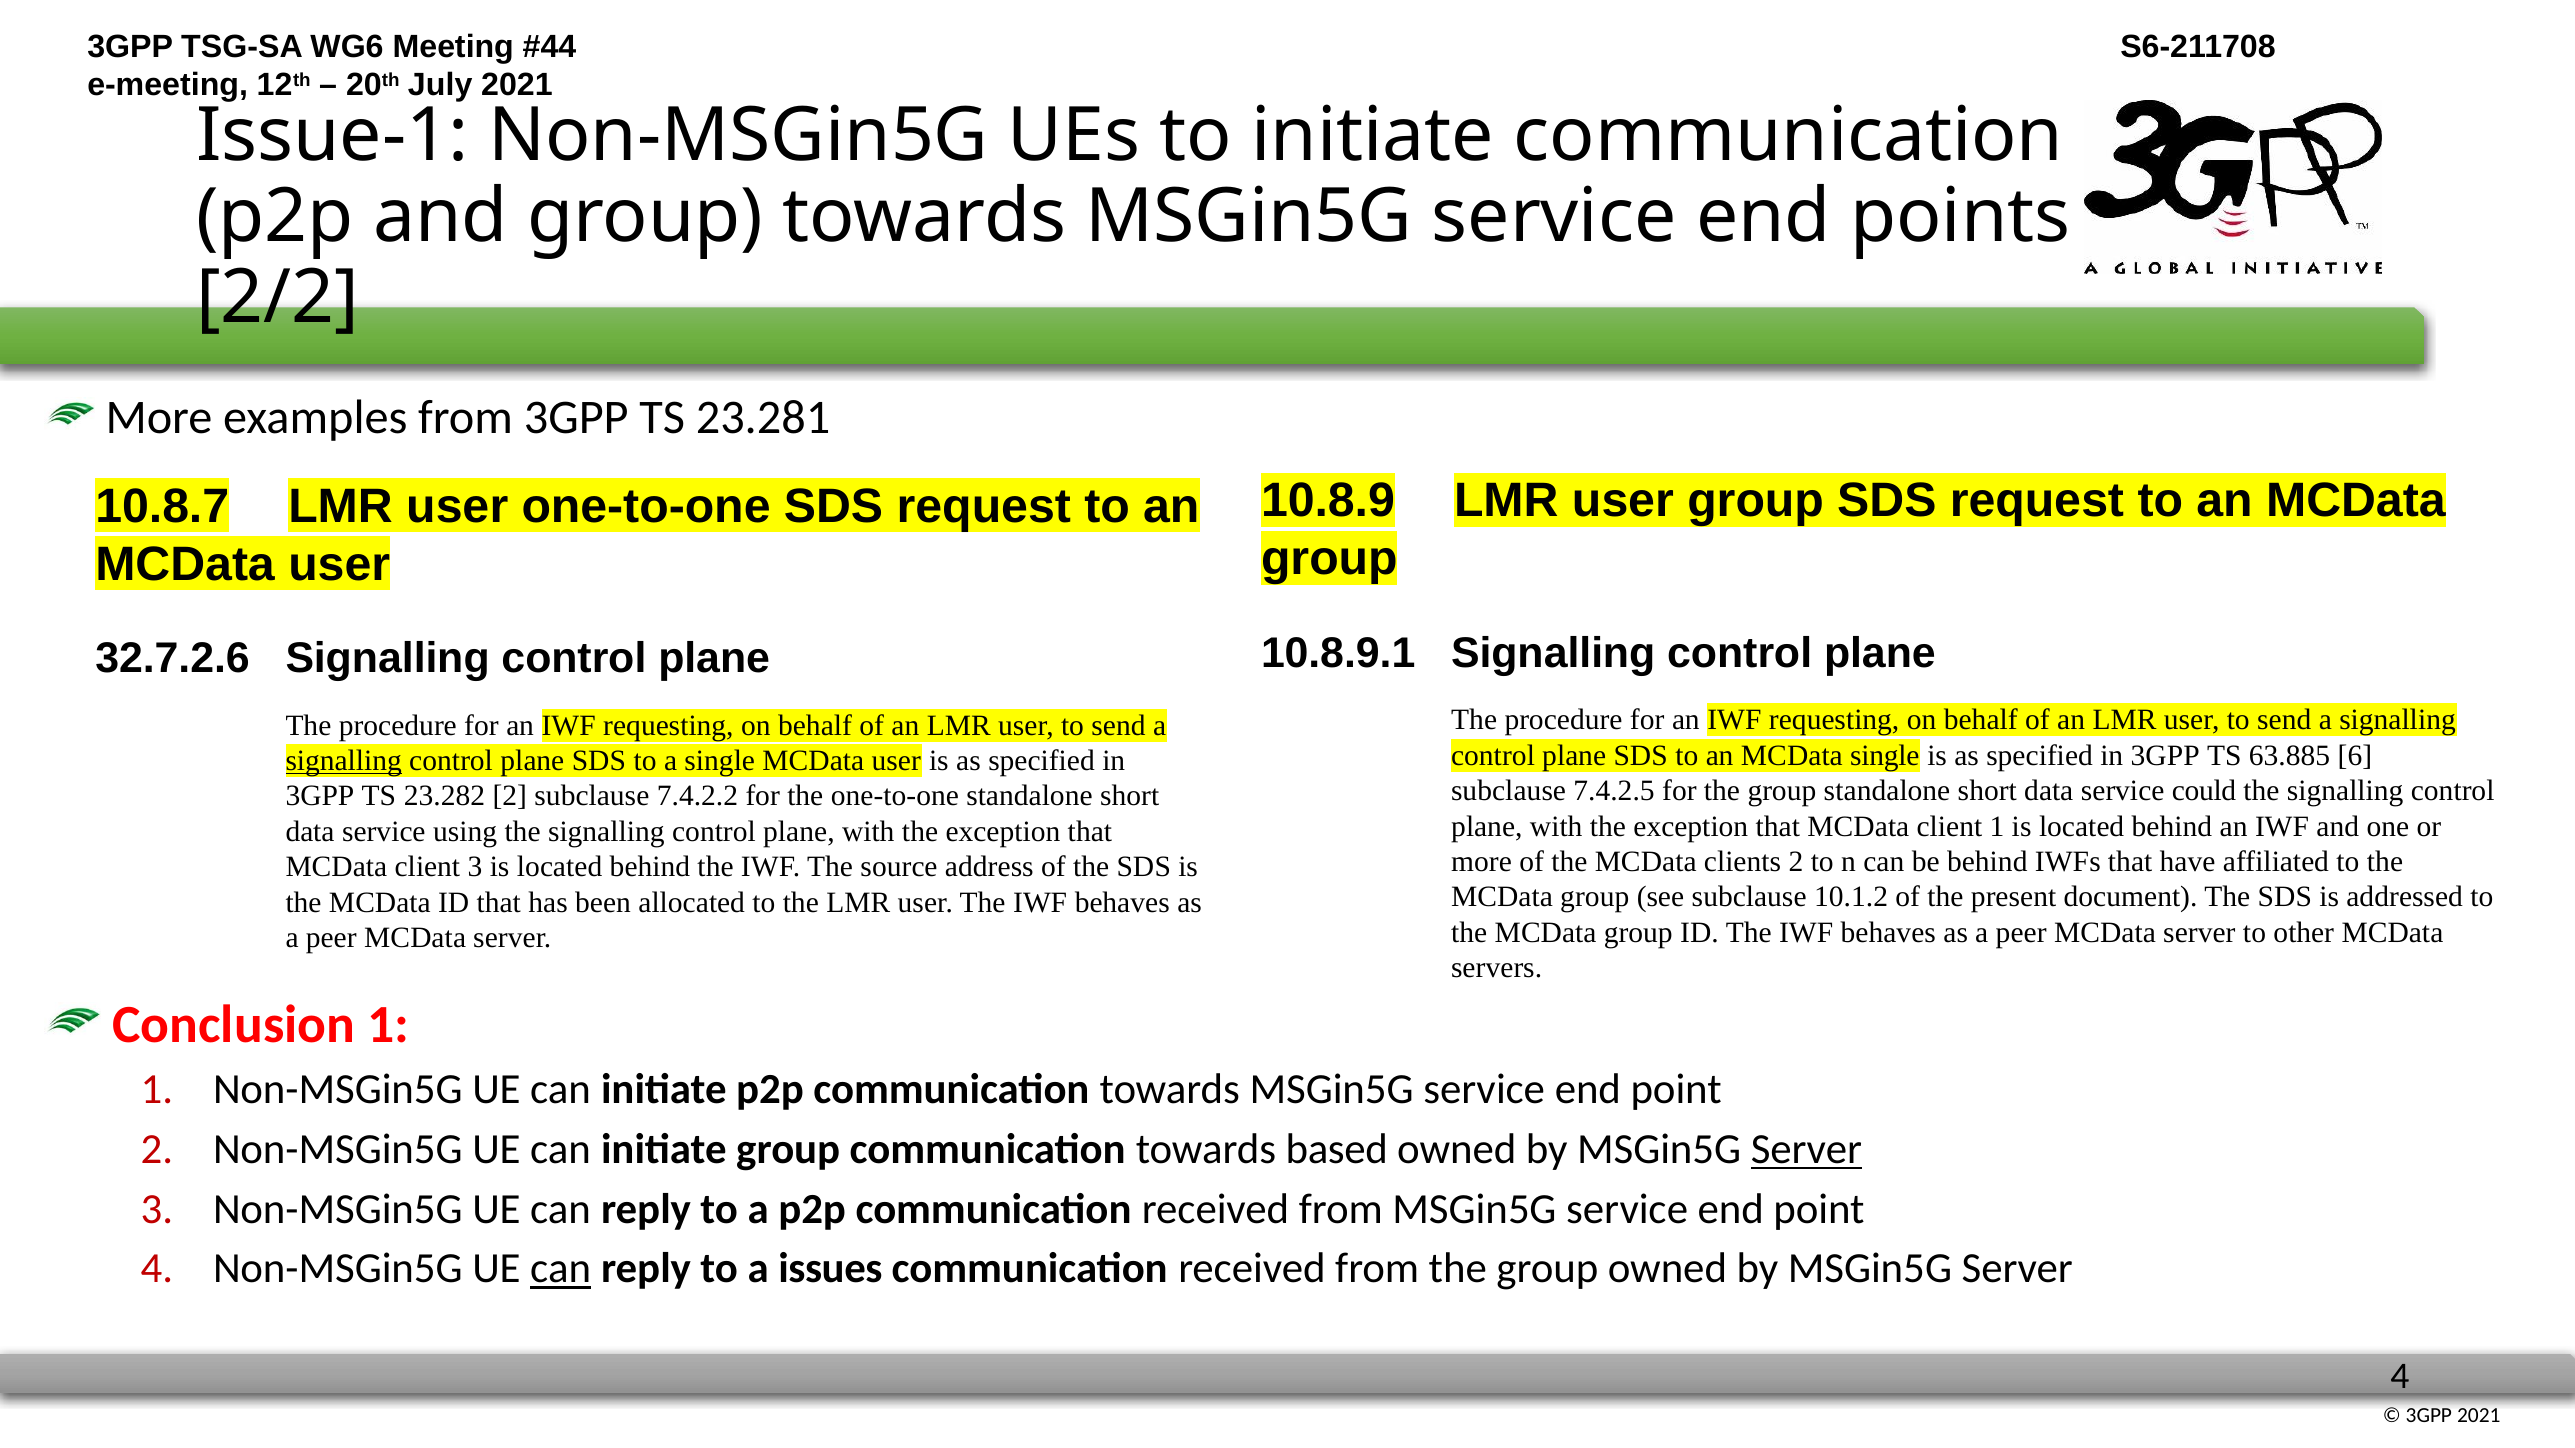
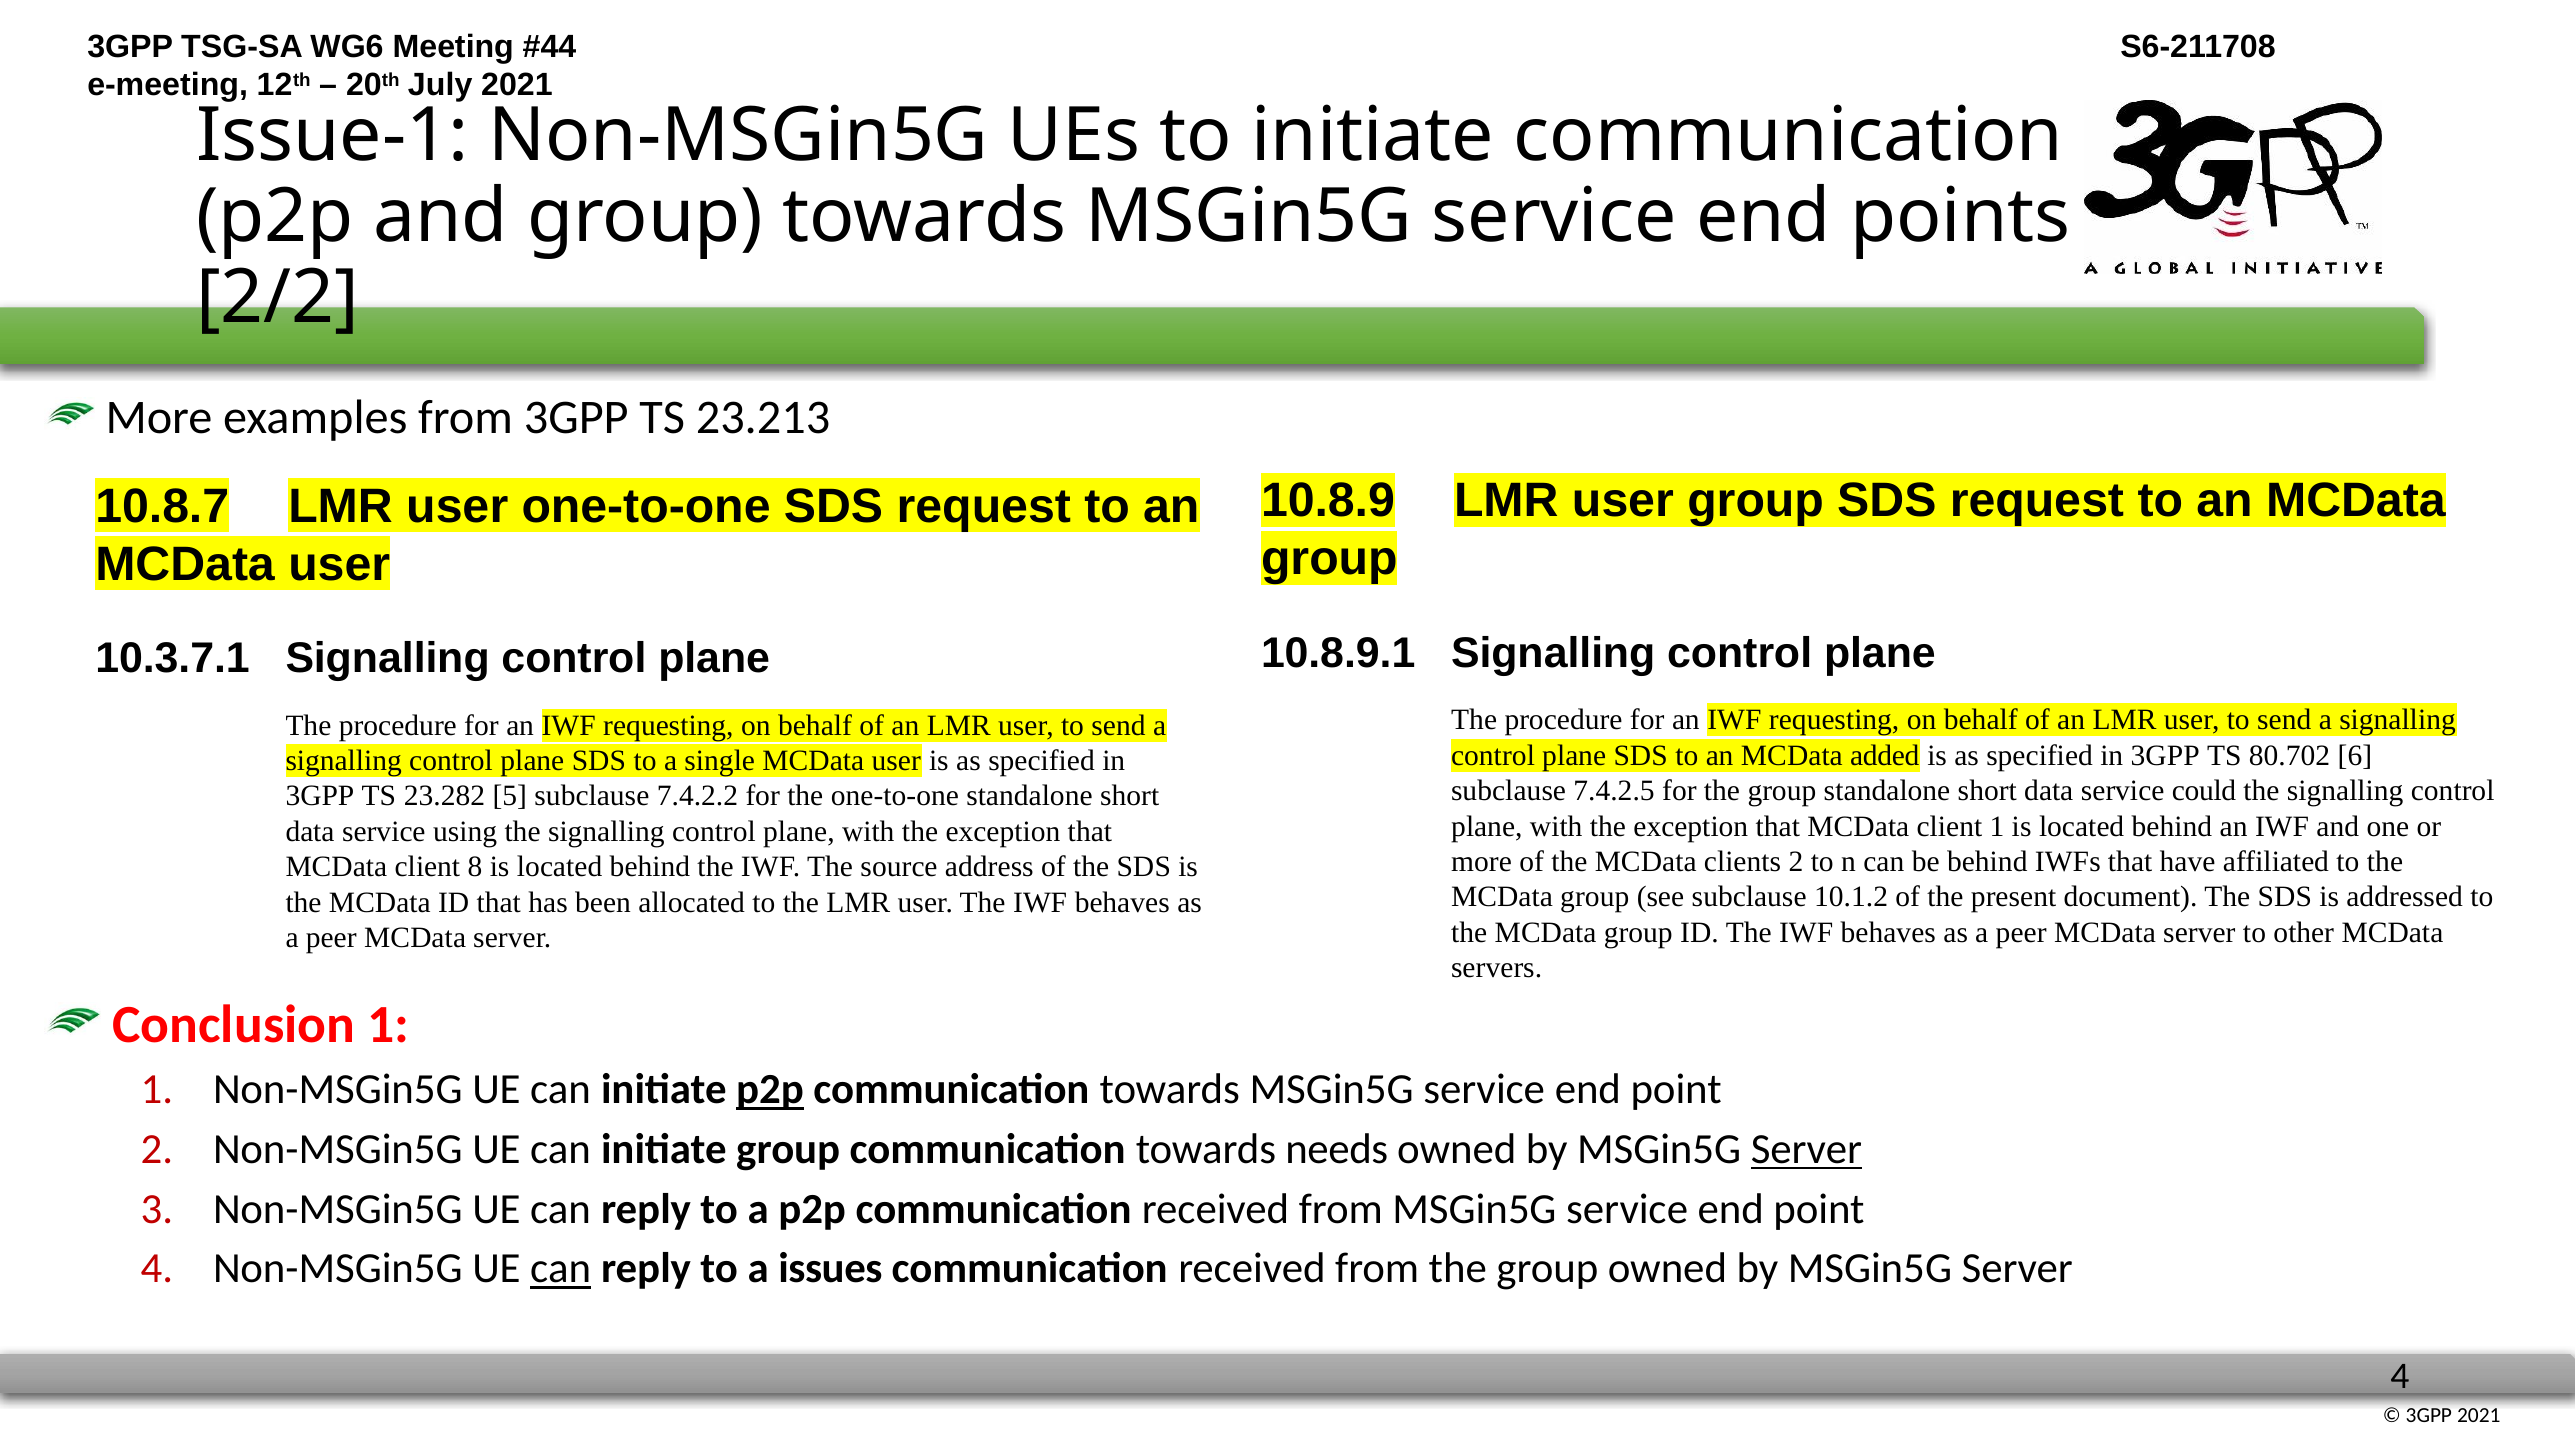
23.281: 23.281 -> 23.213 (763, 418)
32.7.2.6: 32.7.2.6 -> 10.3.7.1 (173, 659)
MCData single: single -> added (1885, 756)
63.885: 63.885 -> 80.702 (2290, 756)
signalling underline: present -> none (344, 761)
23.282 2: 2 -> 5 (510, 796)
client 3: 3 -> 8 (475, 867)
p2p underline: none -> present (770, 1090)
based: based -> needs (1337, 1150)
